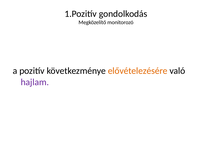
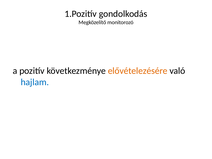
hajlam colour: purple -> blue (35, 82)
